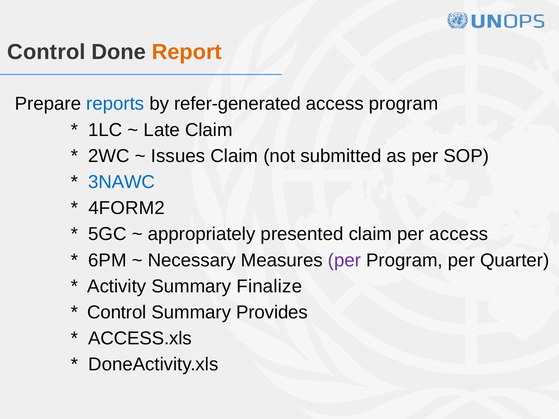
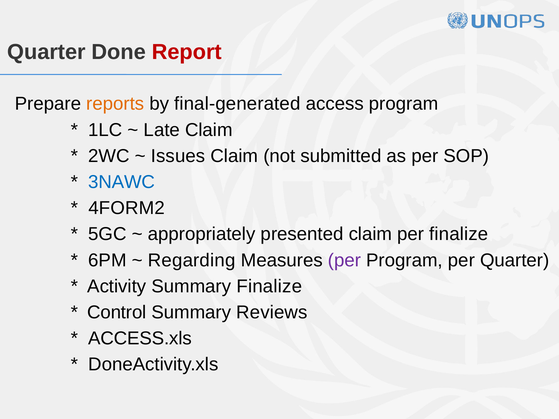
Control: Control -> Quarter (46, 52)
Report colour: orange -> red (187, 52)
reports colour: blue -> orange (115, 104)
refer-generated: refer-generated -> final-generated (237, 104)
per access: access -> finalize (459, 234)
Necessary: Necessary -> Regarding (192, 260)
Provides: Provides -> Reviews (272, 313)
